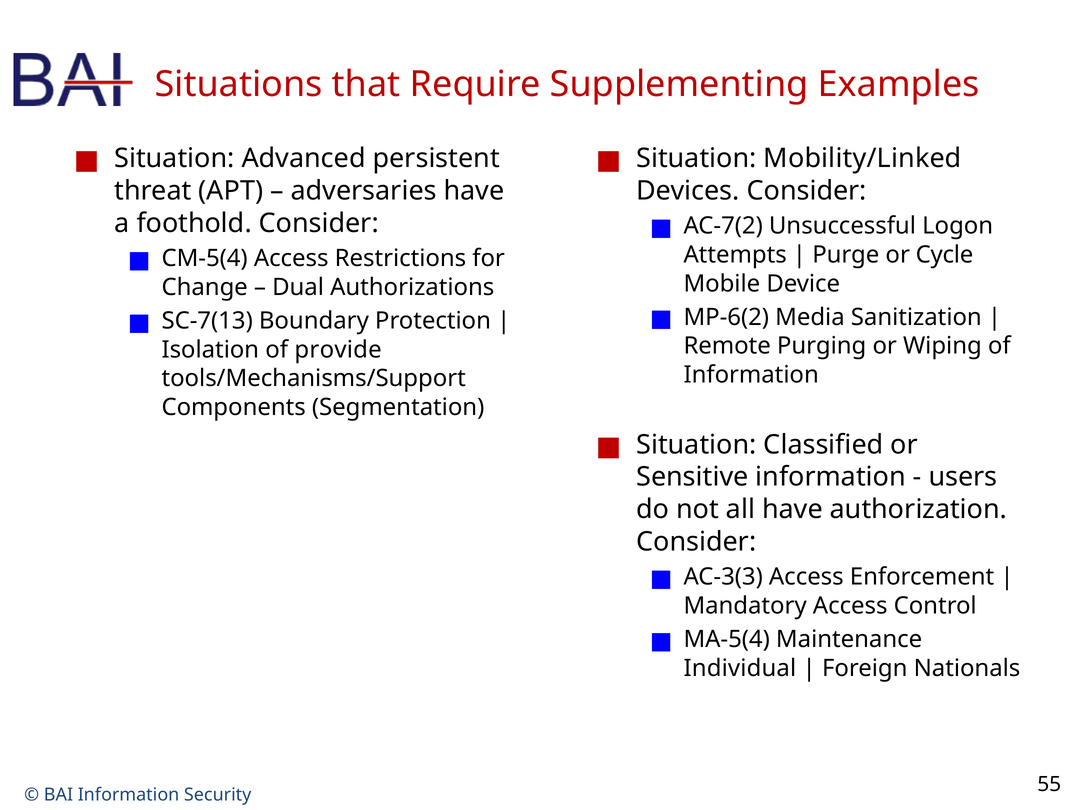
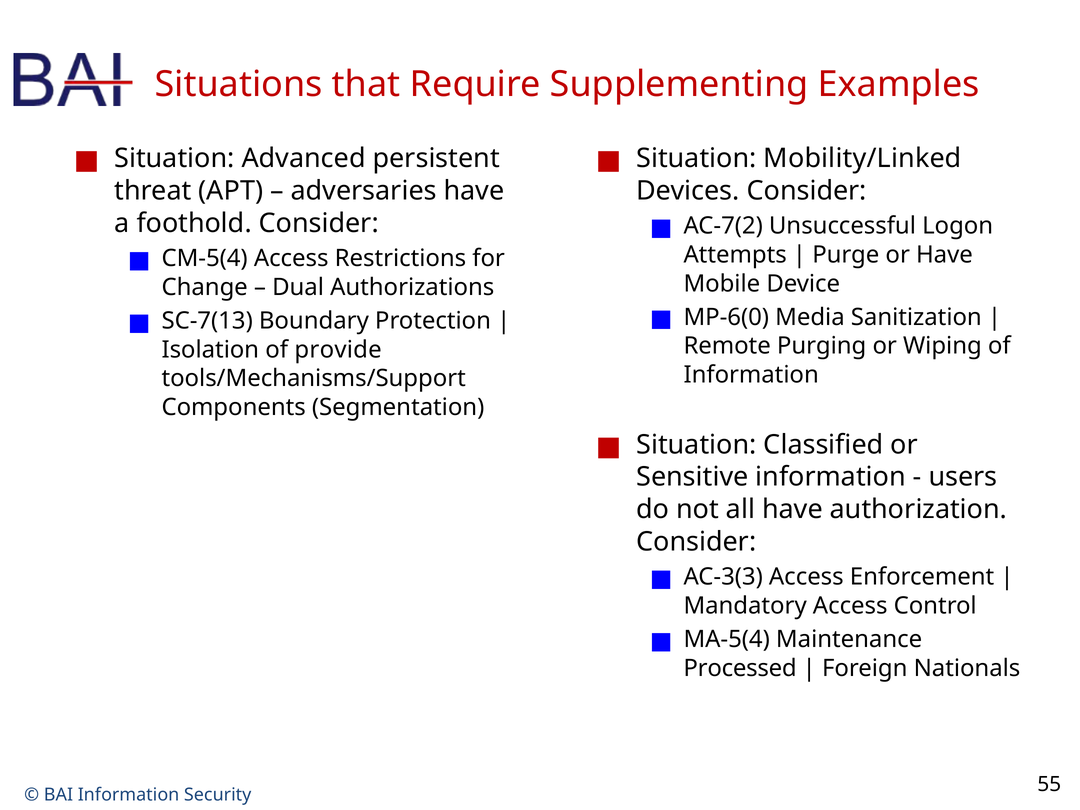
or Cycle: Cycle -> Have (944, 255)
MP-6(2: MP-6(2 -> MP-6(0 (726, 317)
Individual: Individual -> Processed (740, 668)
